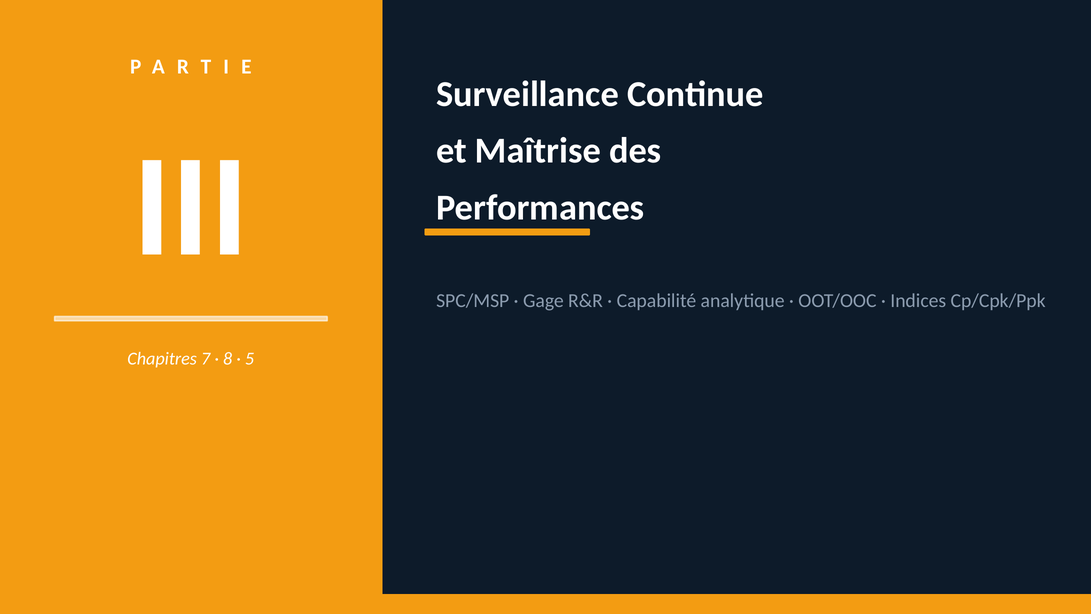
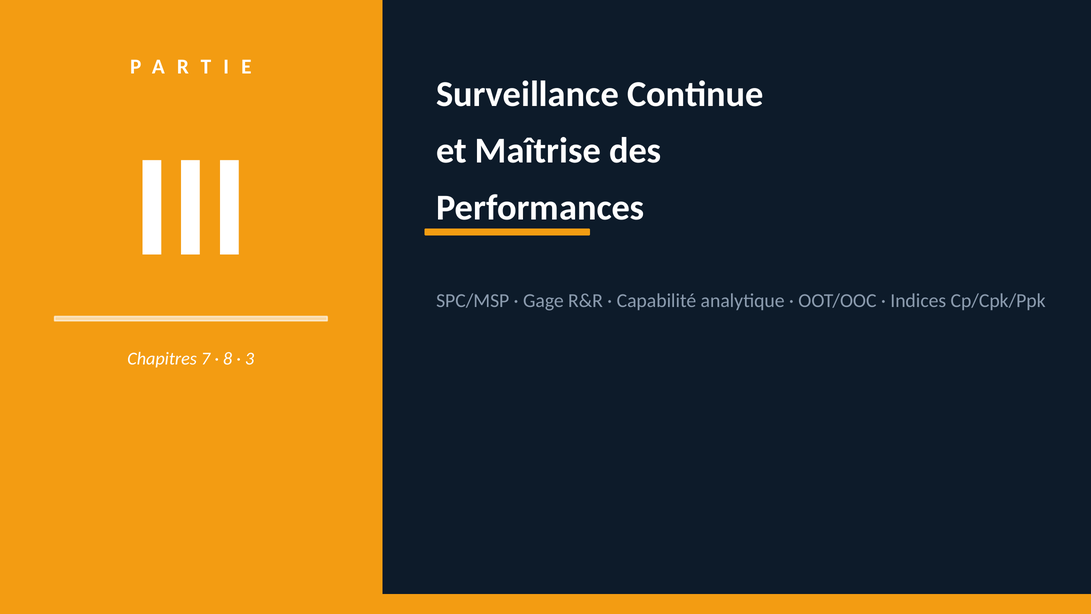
5: 5 -> 3 (250, 359)
